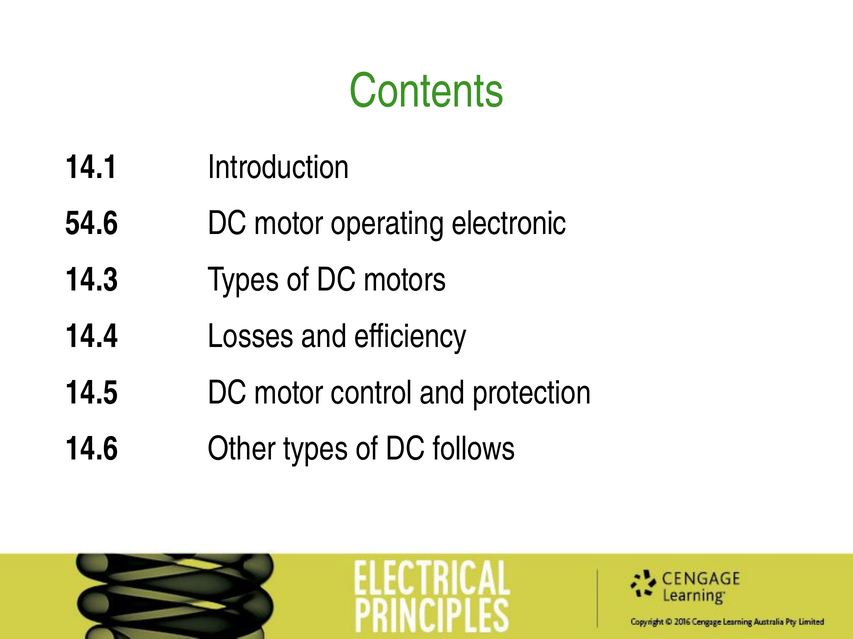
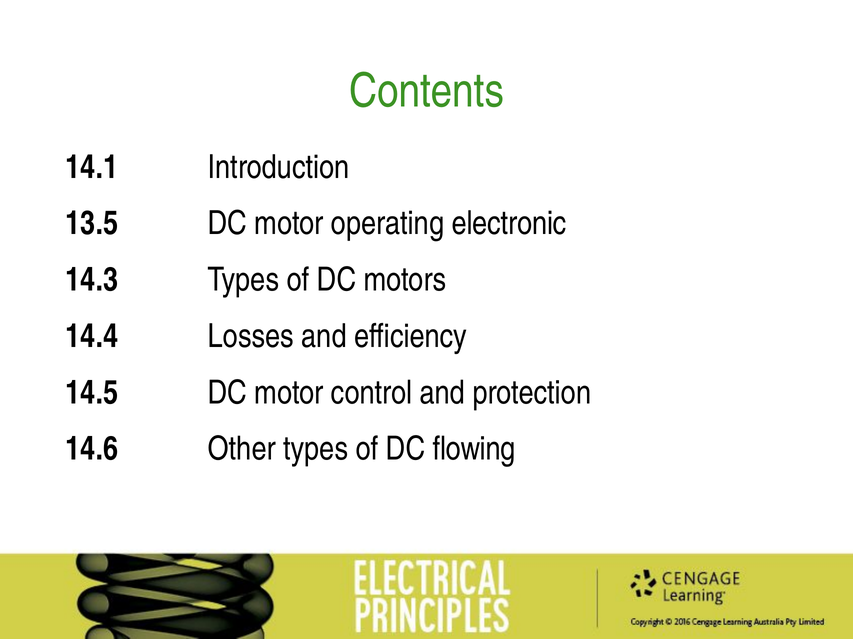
54.6: 54.6 -> 13.5 (92, 224)
follows: follows -> flowing (474, 449)
